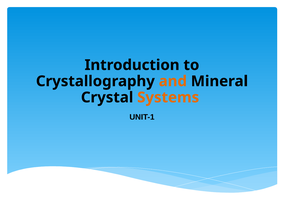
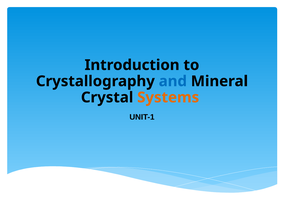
and colour: orange -> blue (173, 81)
